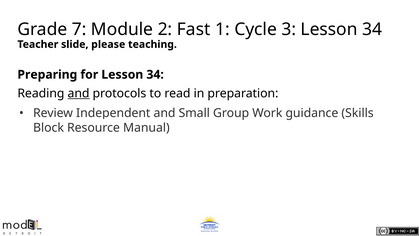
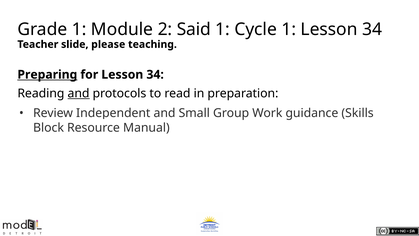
Grade 7: 7 -> 1 (79, 29)
Fast: Fast -> Said (194, 29)
Cycle 3: 3 -> 1 (289, 29)
Preparing underline: none -> present (47, 75)
